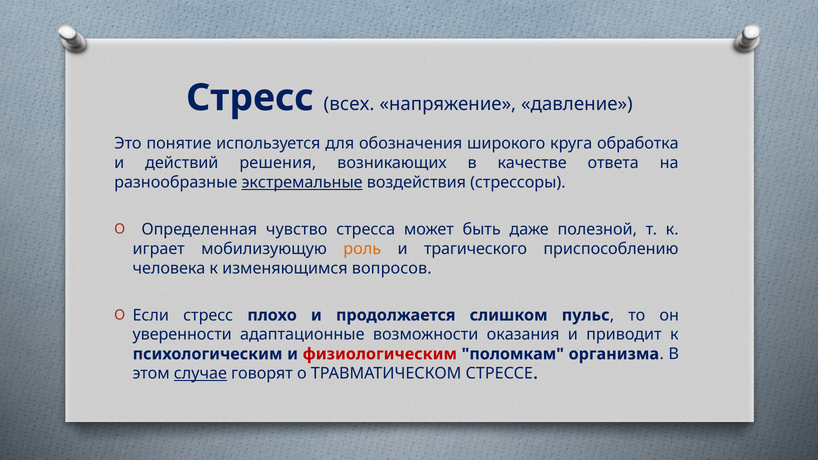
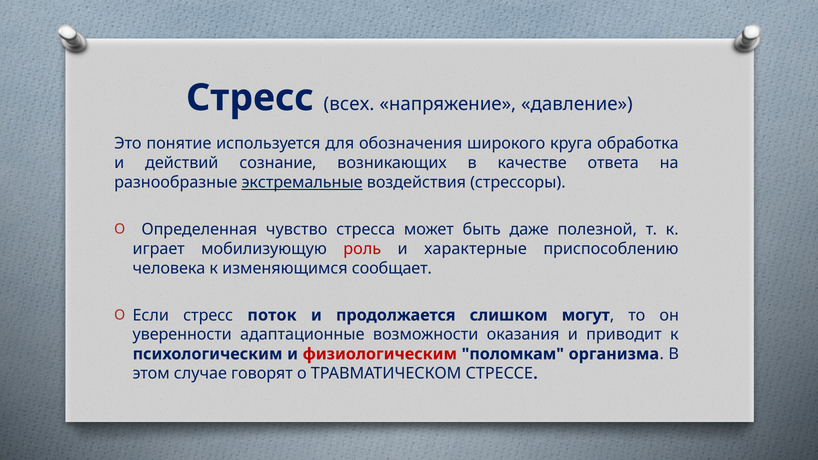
решения: решения -> сознание (278, 163)
роль colour: orange -> red (362, 249)
трагического: трагического -> характерные (475, 249)
вопросов: вопросов -> сообщает (392, 268)
плохо: плохо -> поток (272, 315)
пульс: пульс -> могут (586, 315)
случае underline: present -> none (200, 374)
